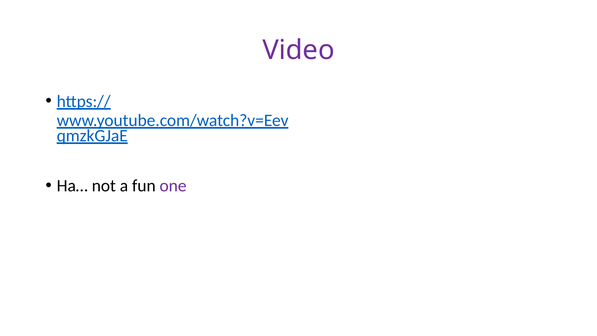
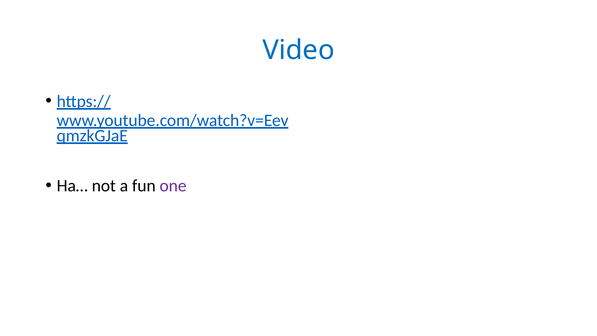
Video colour: purple -> blue (298, 50)
